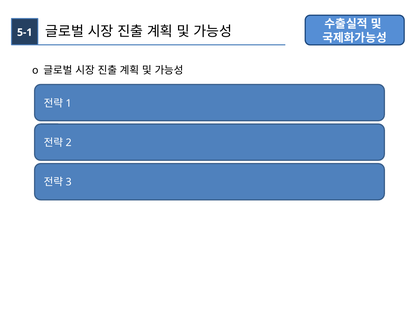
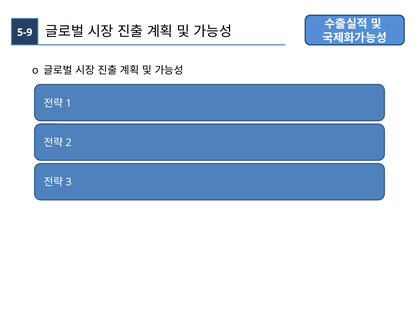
5-1: 5-1 -> 5-9 (25, 32)
